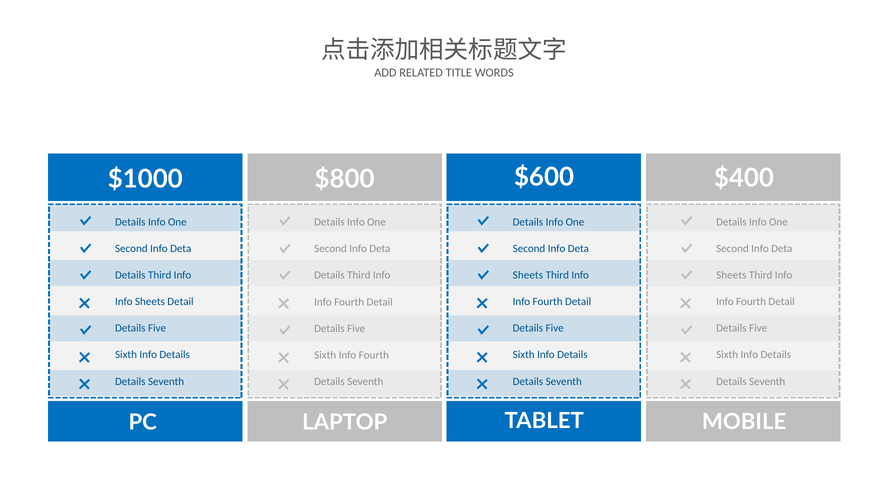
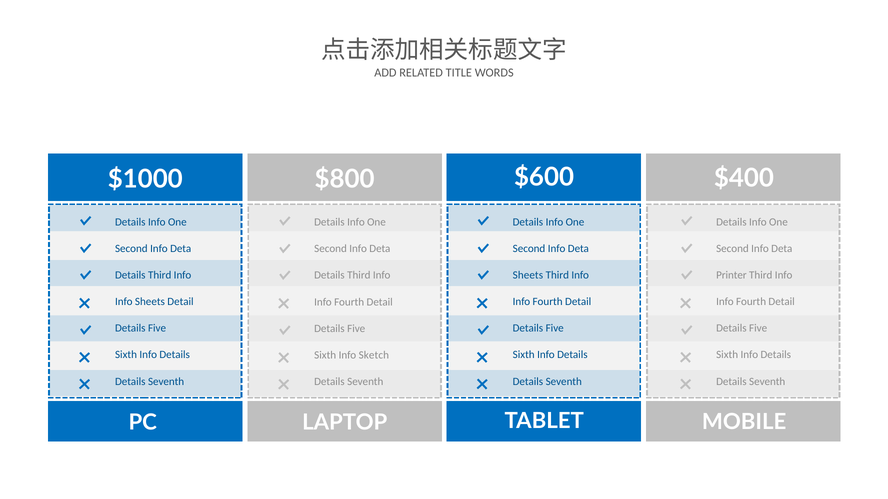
Sheets: Sheets -> Printer (731, 275)
Sixth Info Fourth: Fourth -> Sketch (374, 355)
